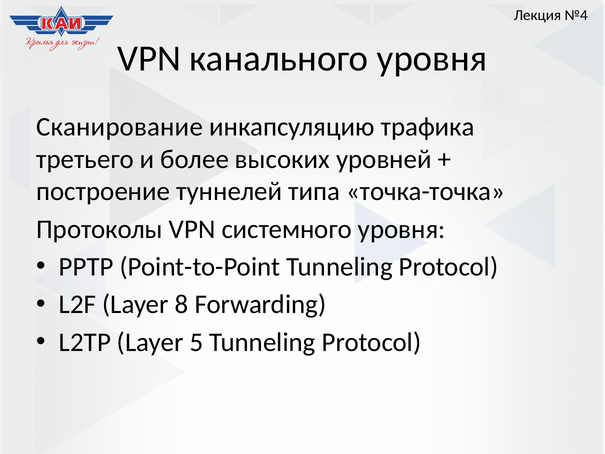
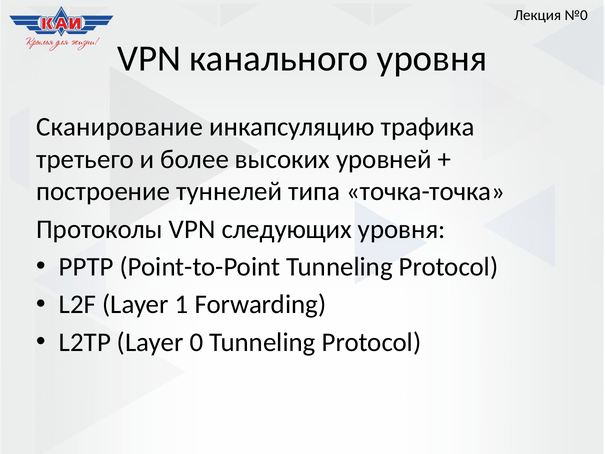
№4: №4 -> №0 (576, 15)
системного: системного -> следующих (287, 229)
8: 8 -> 1 (182, 304)
5: 5 -> 0 (196, 342)
